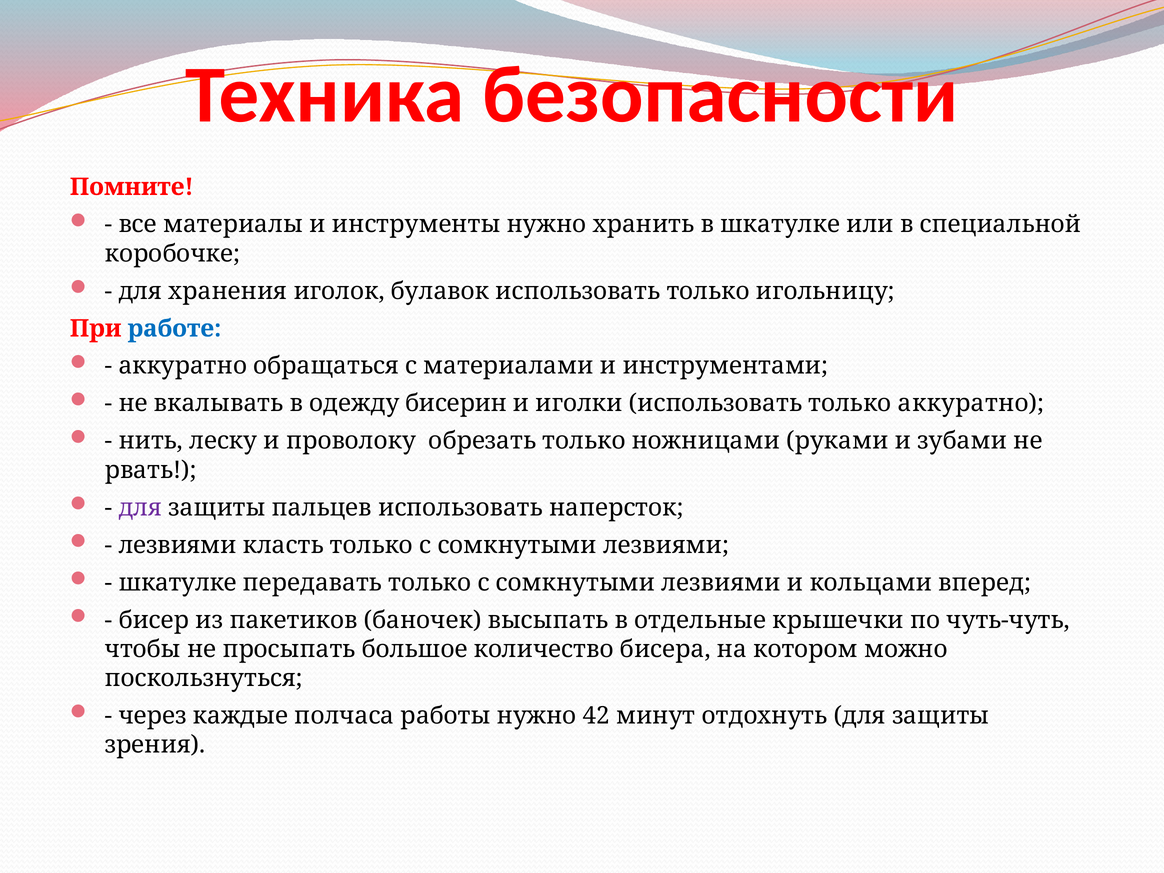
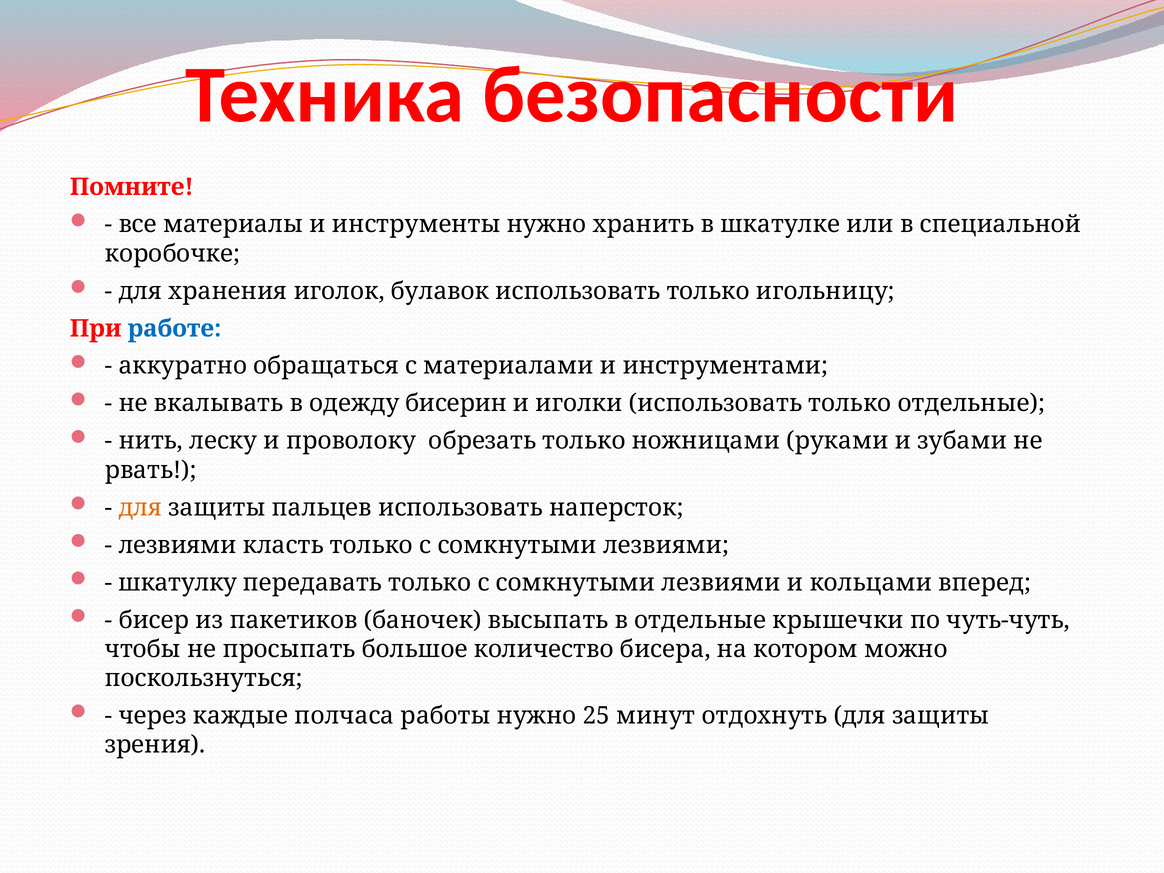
только аккуратно: аккуратно -> отдельные (971, 403)
для colour: purple -> orange (140, 508)
шкатулке: шкатулке -> шкатулку (178, 583)
42: 42 -> 25 (596, 716)
